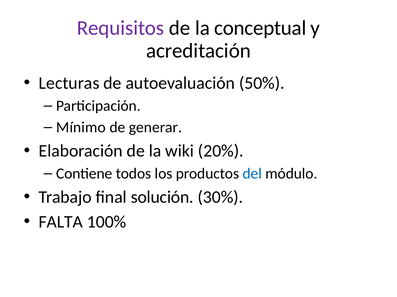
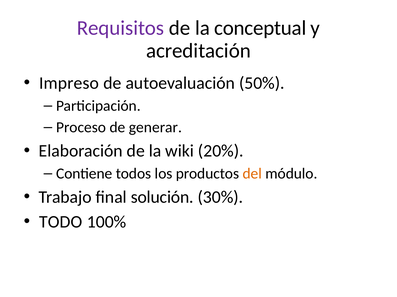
Lecturas: Lecturas -> Impreso (69, 83)
Mínimo: Mínimo -> Proceso (81, 128)
del colour: blue -> orange (252, 174)
FALTA: FALTA -> TODO (61, 222)
